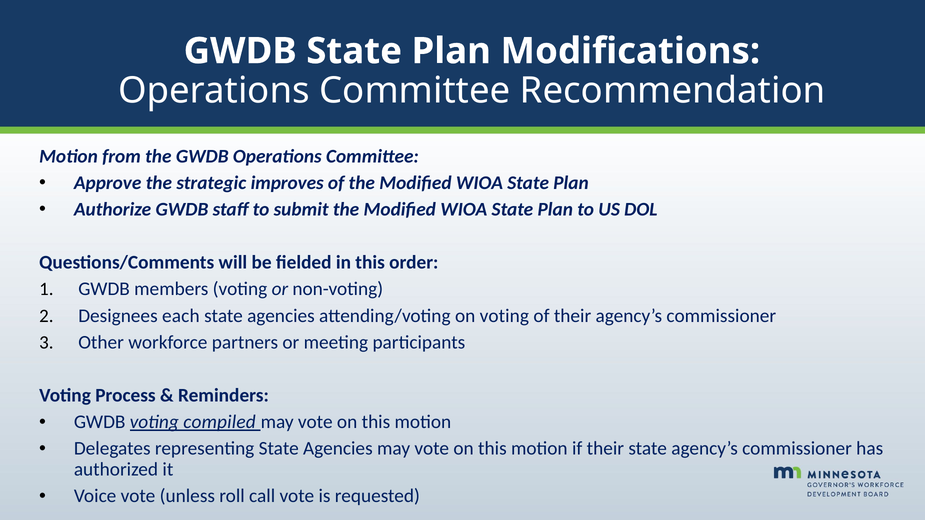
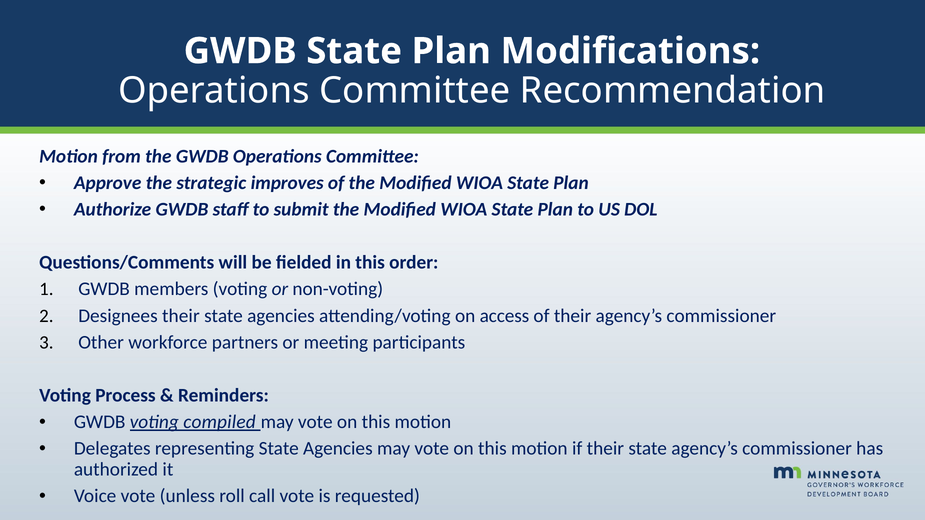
Designees each: each -> their (181, 316)
on voting: voting -> access (504, 316)
